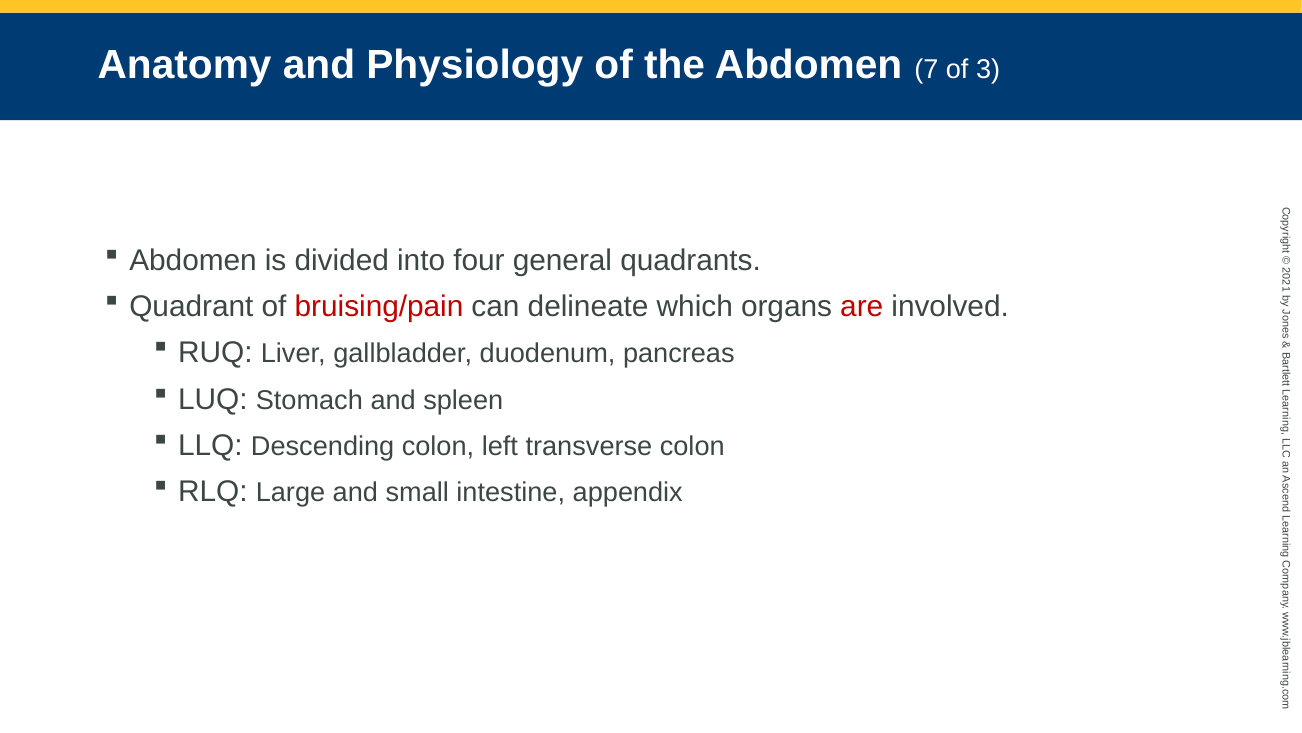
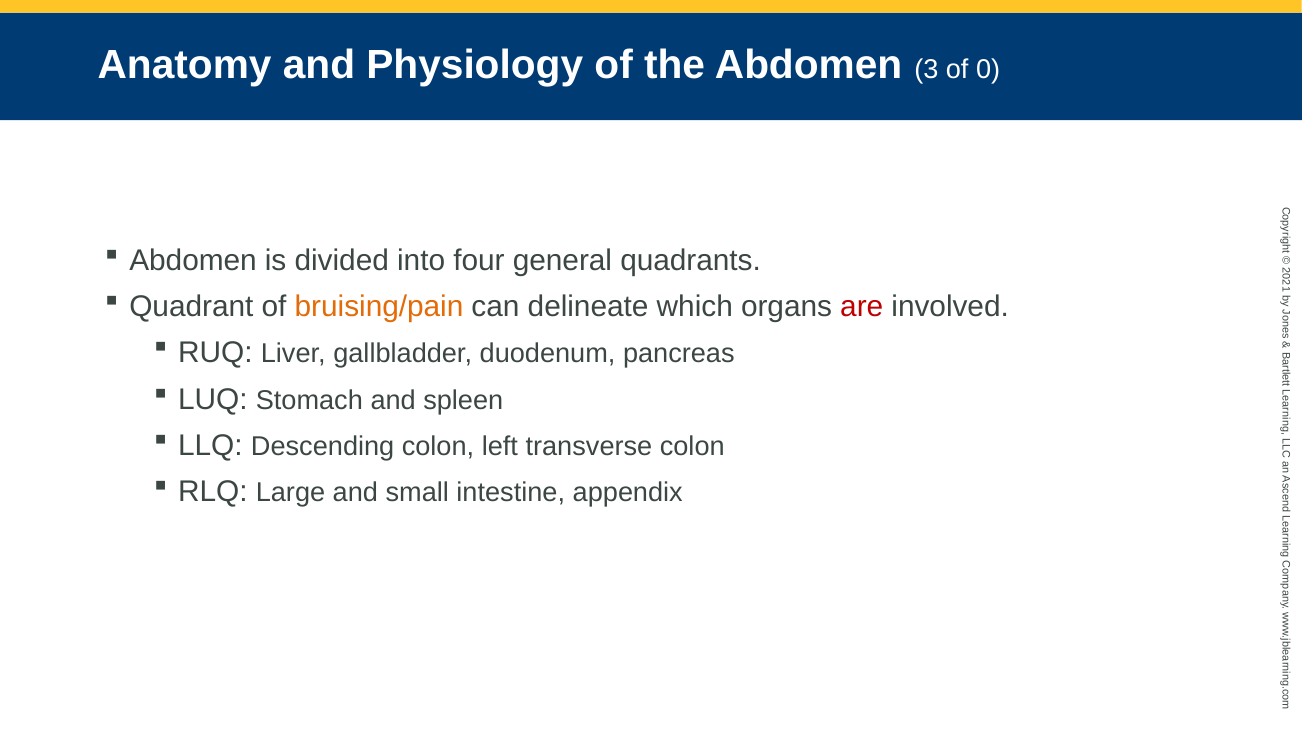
7: 7 -> 3 (926, 70)
of 3: 3 -> 0 (988, 70)
bruising/pain colour: red -> orange (379, 306)
